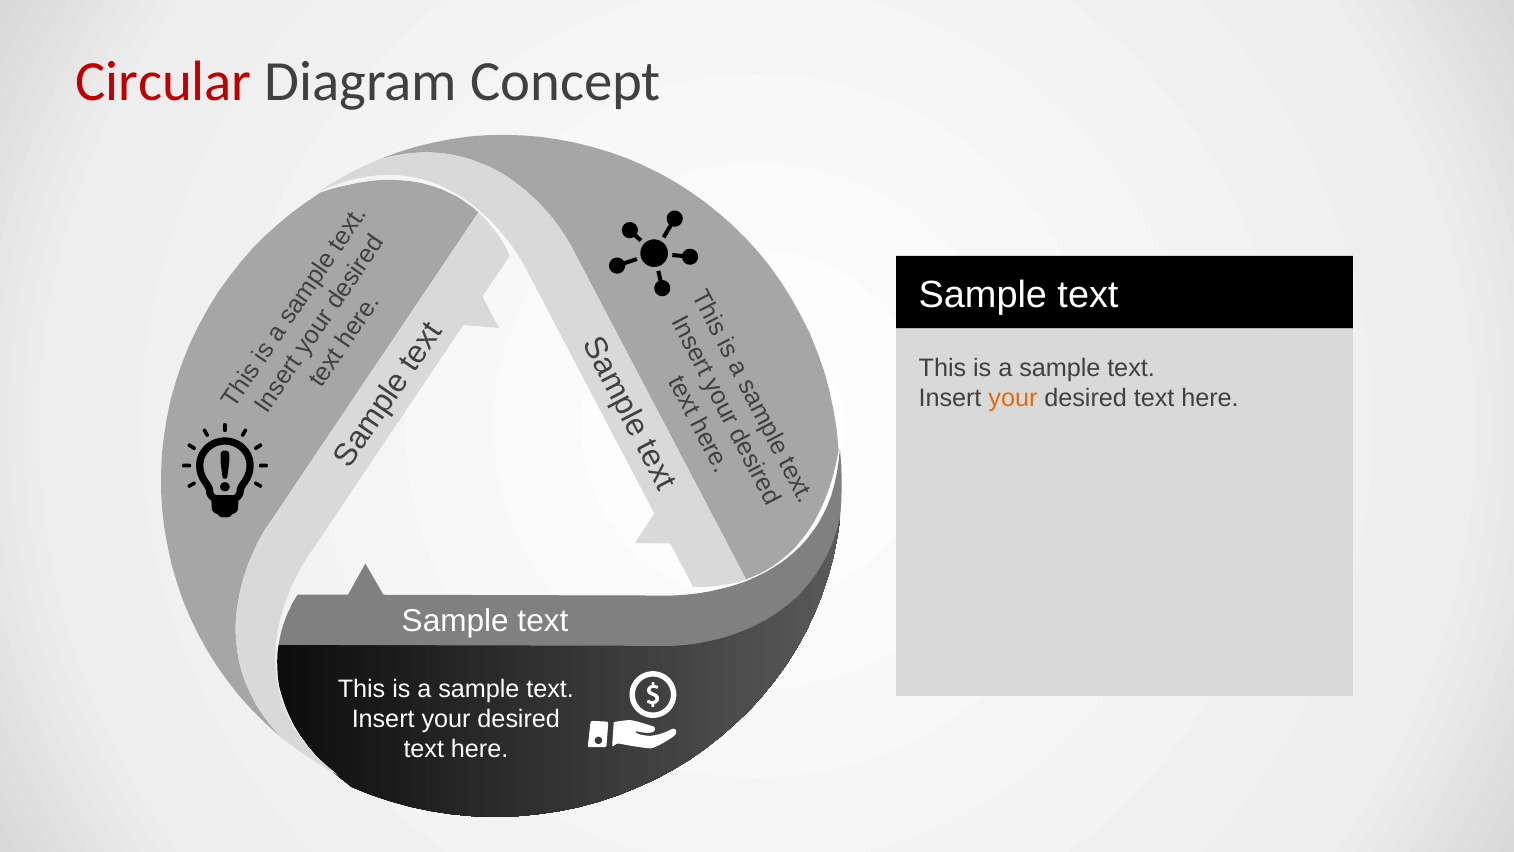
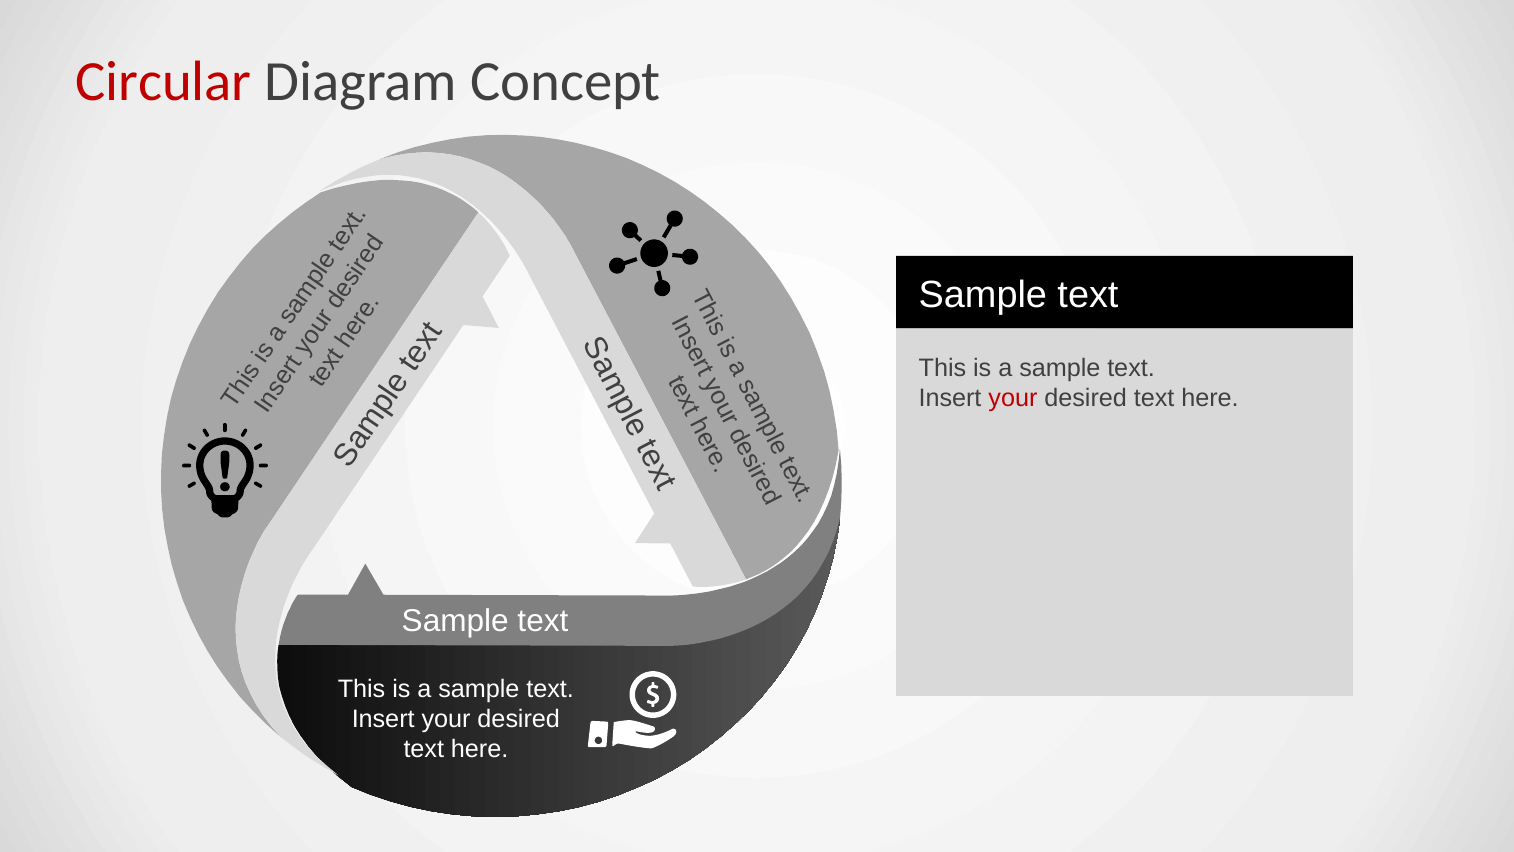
your colour: orange -> red (1013, 398)
